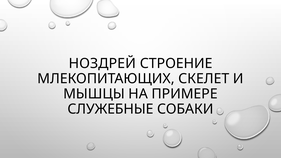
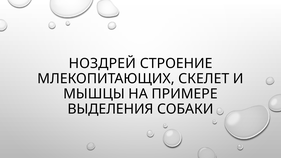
СЛУЖЕБНЫЕ: СЛУЖЕБНЫЕ -> ВЫДЕЛЕНИЯ (110, 109)
